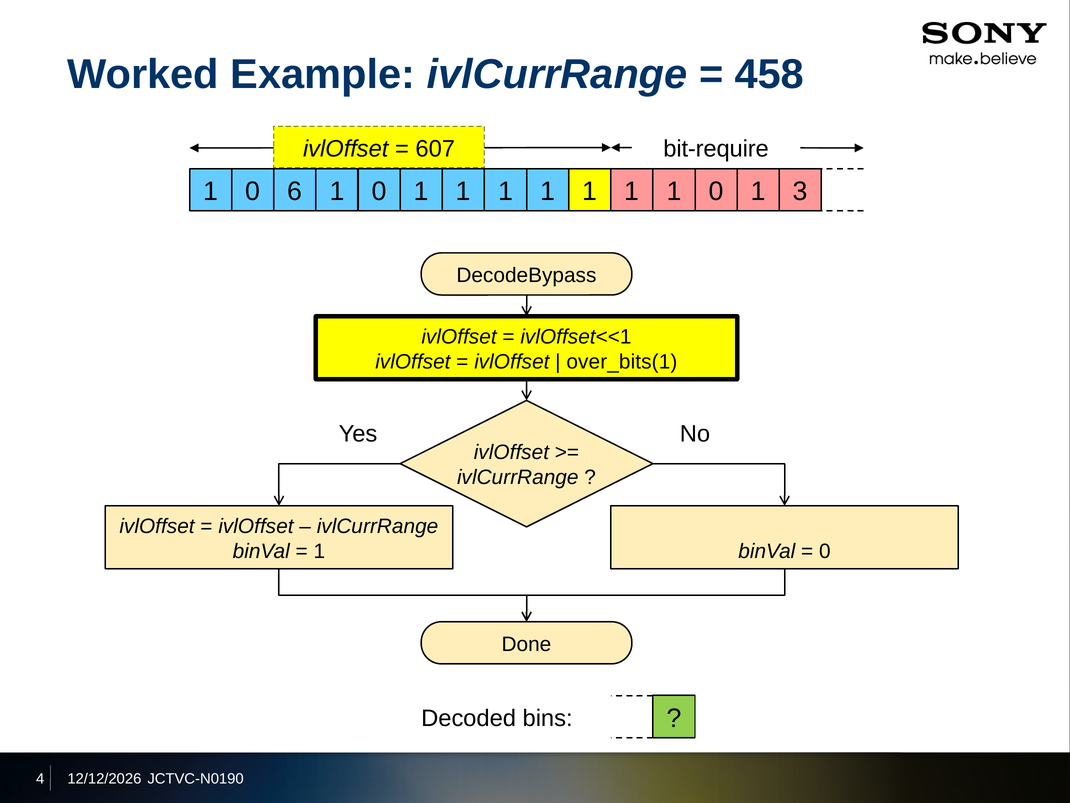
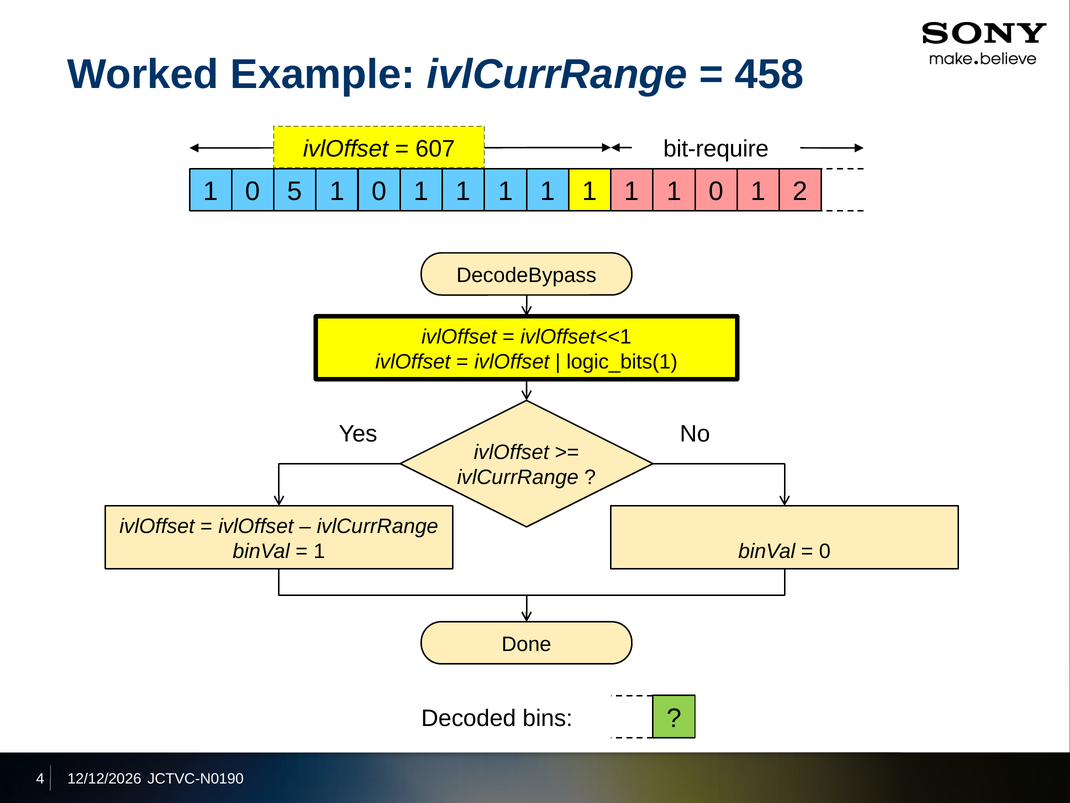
6: 6 -> 5 (295, 191)
3: 3 -> 2 (800, 191)
over_bits(1: over_bits(1 -> logic_bits(1 (622, 361)
